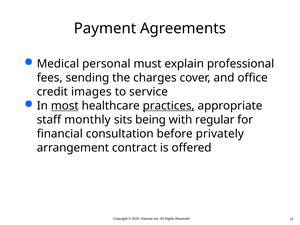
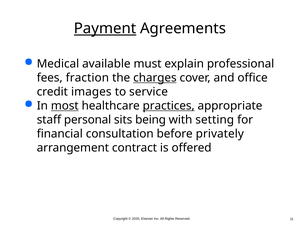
Payment underline: none -> present (105, 29)
personal: personal -> available (106, 64)
sending: sending -> fraction (87, 78)
charges underline: none -> present (155, 78)
monthly: monthly -> personal (88, 120)
regular: regular -> setting (215, 120)
